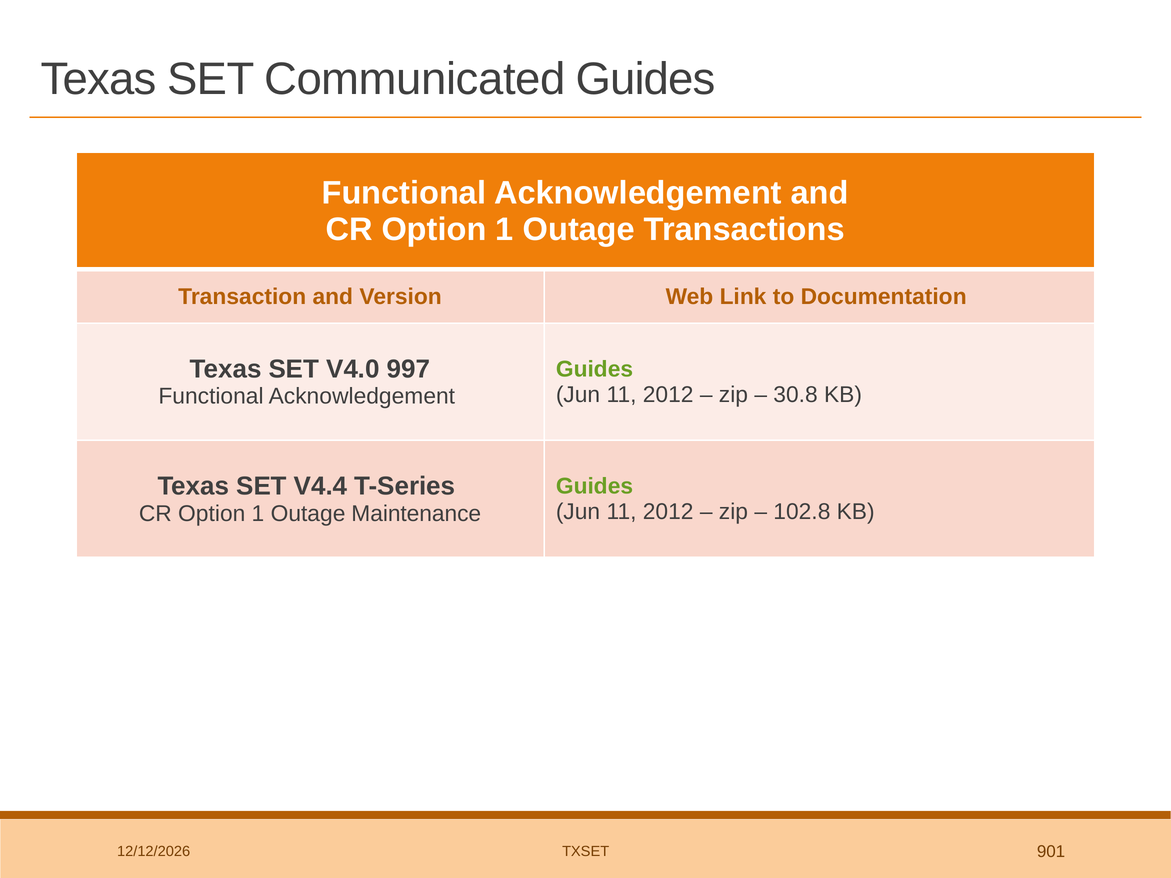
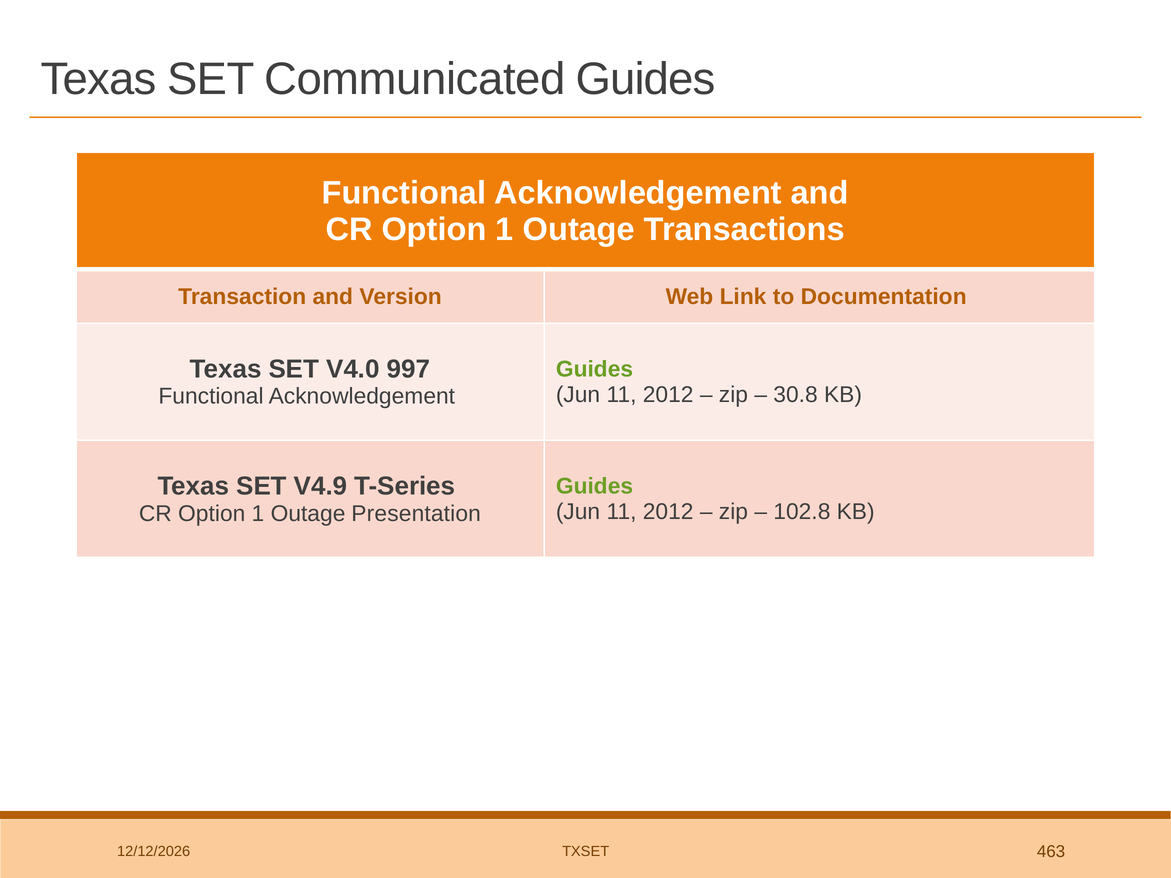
V4.4: V4.4 -> V4.9 (321, 486)
Maintenance: Maintenance -> Presentation (416, 514)
901: 901 -> 463 (1051, 852)
